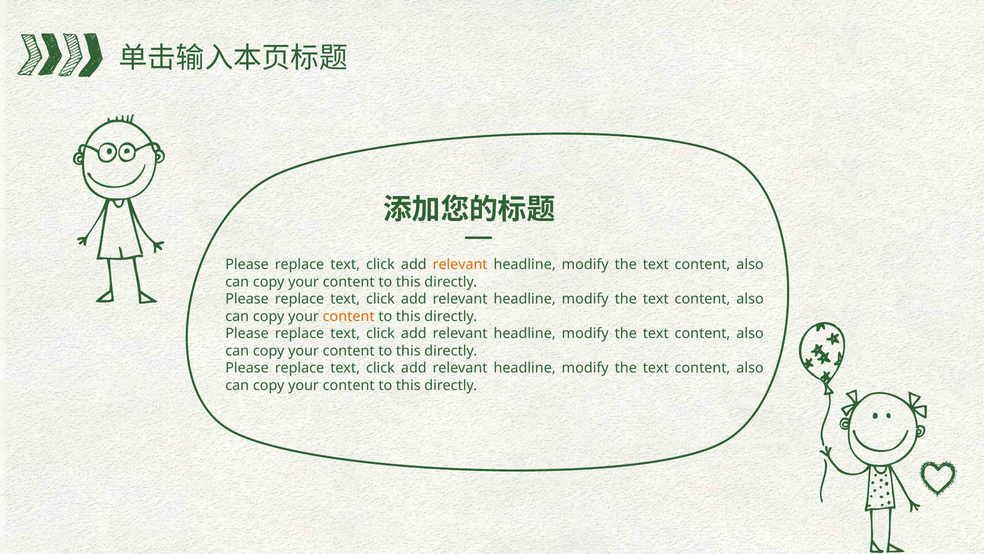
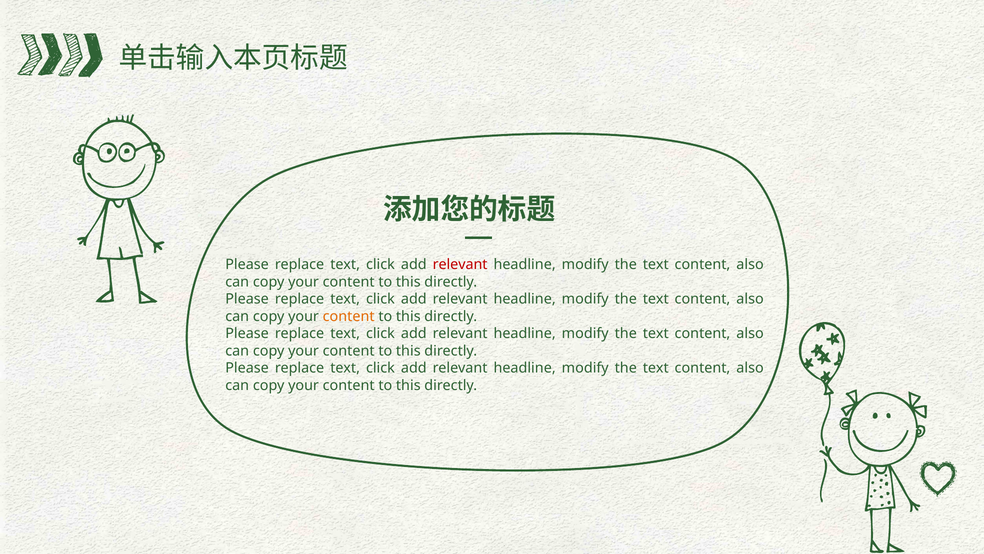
relevant colour: orange -> red (460, 264)
